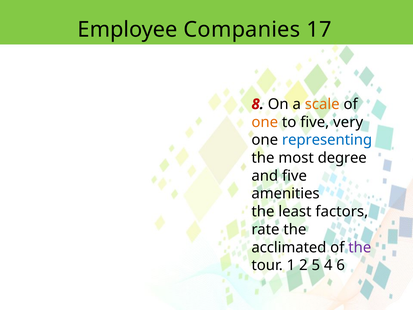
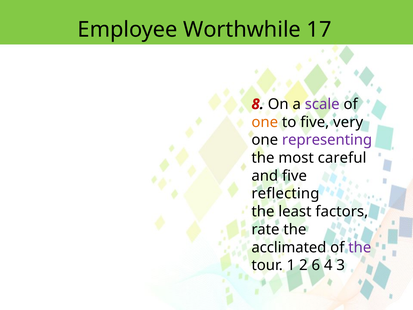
Companies: Companies -> Worthwhile (242, 29)
scale colour: orange -> purple (322, 104)
representing colour: blue -> purple (327, 140)
degree: degree -> careful (342, 158)
amenities: amenities -> reflecting (285, 194)
5: 5 -> 6 (316, 265)
6: 6 -> 3 (341, 265)
